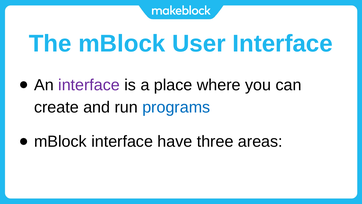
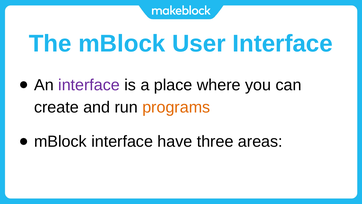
programs colour: blue -> orange (176, 107)
